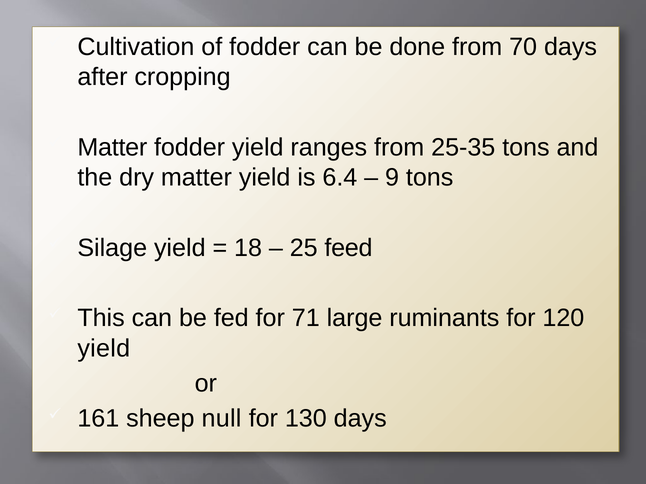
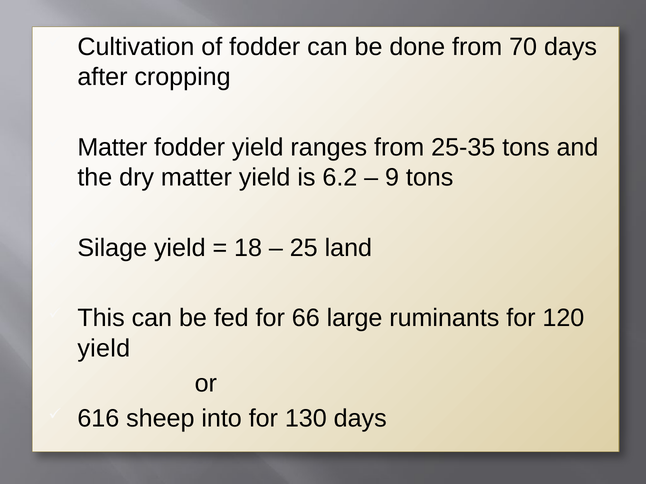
6.4: 6.4 -> 6.2 (340, 178)
feed: feed -> land (348, 248)
71: 71 -> 66 (306, 318)
161: 161 -> 616 (98, 419)
null: null -> into (222, 419)
